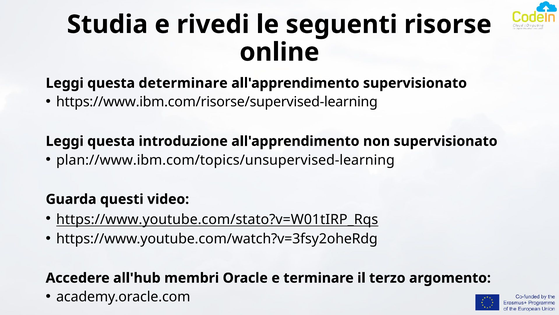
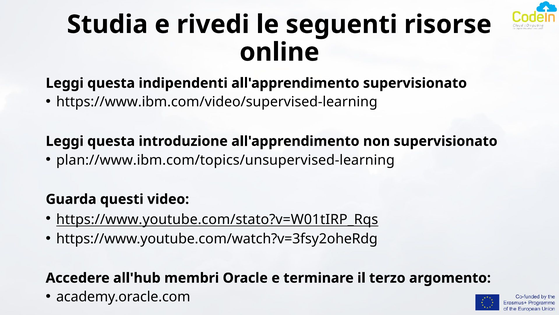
determinare: determinare -> indipendenti (183, 83)
https://www.ibm.com/risorse/supervised-learning: https://www.ibm.com/risorse/supervised-learning -> https://www.ibm.com/video/supervised-learning (217, 102)
